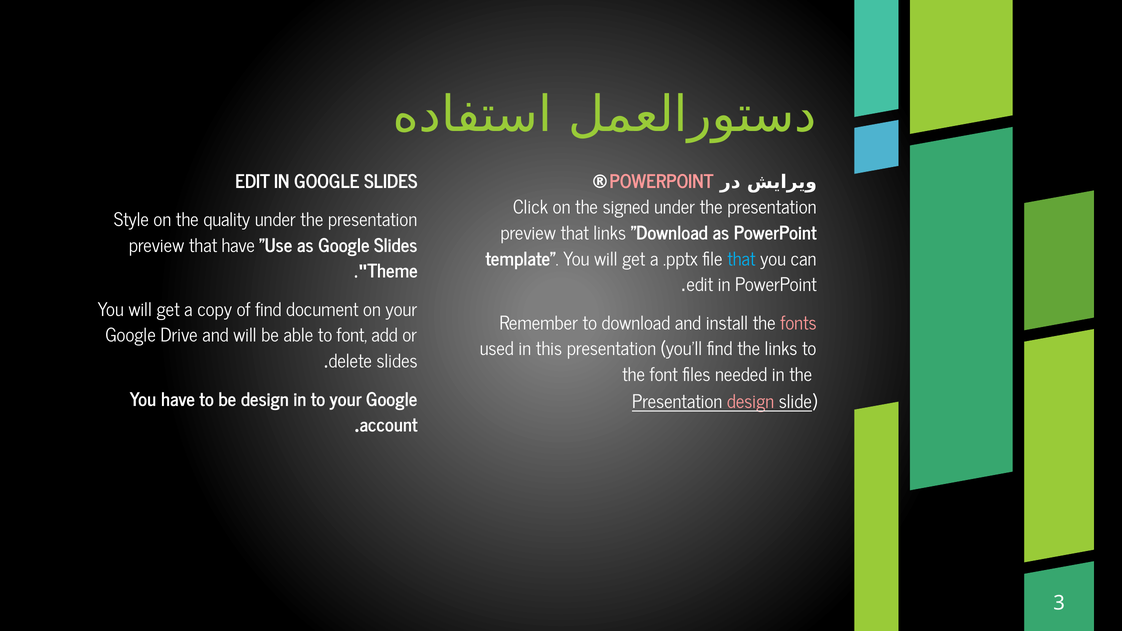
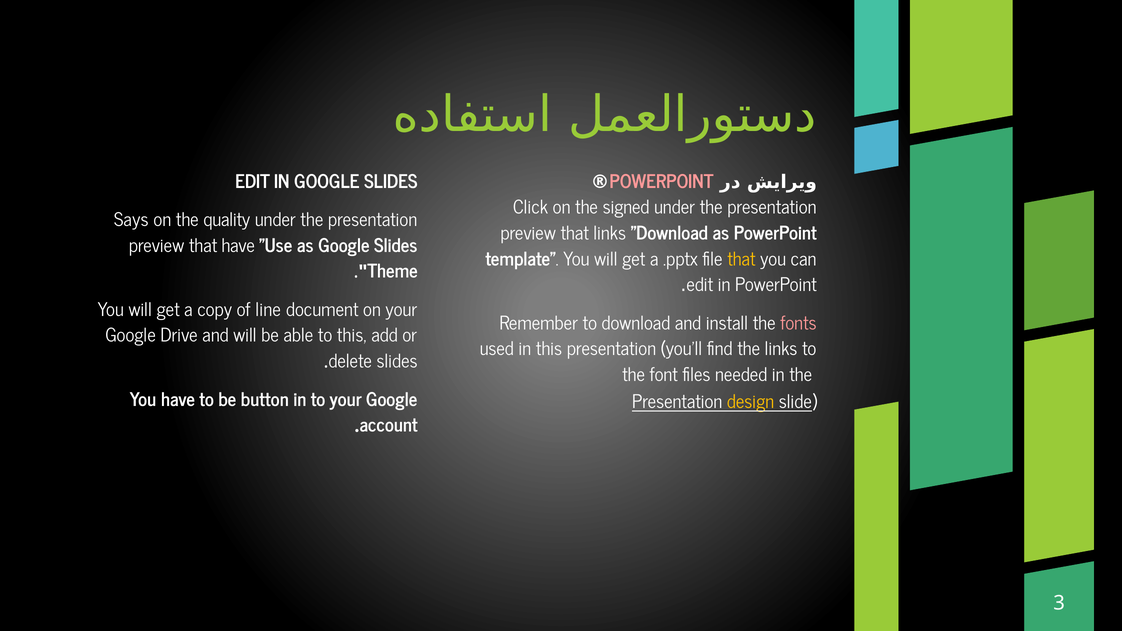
Style: Style -> Says (131, 220)
that colour: light blue -> yellow (741, 259)
of find: find -> line (268, 310)
to font: font -> this (352, 336)
be design: design -> button (265, 400)
design colour: pink -> yellow (751, 402)
